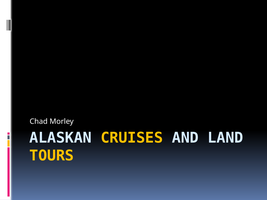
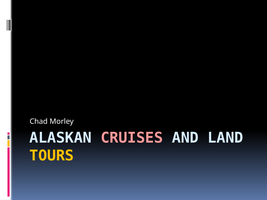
CRUISES colour: yellow -> pink (132, 138)
